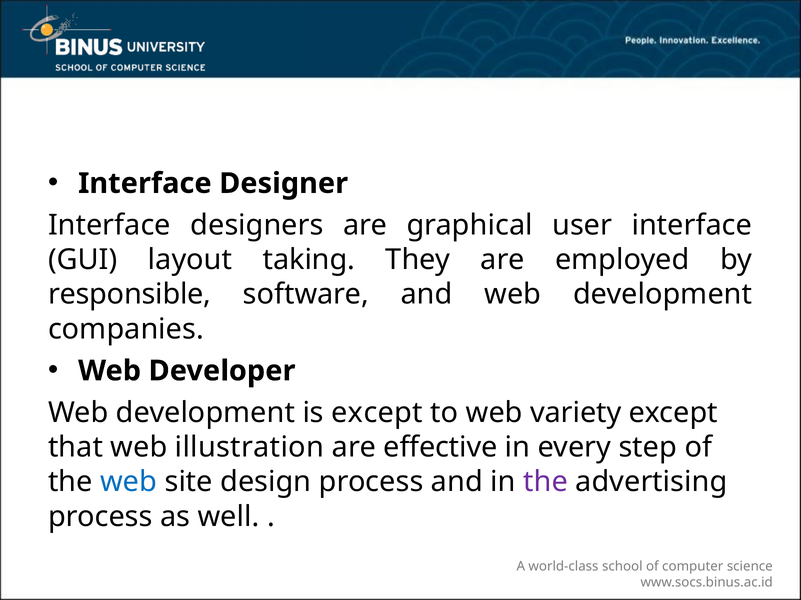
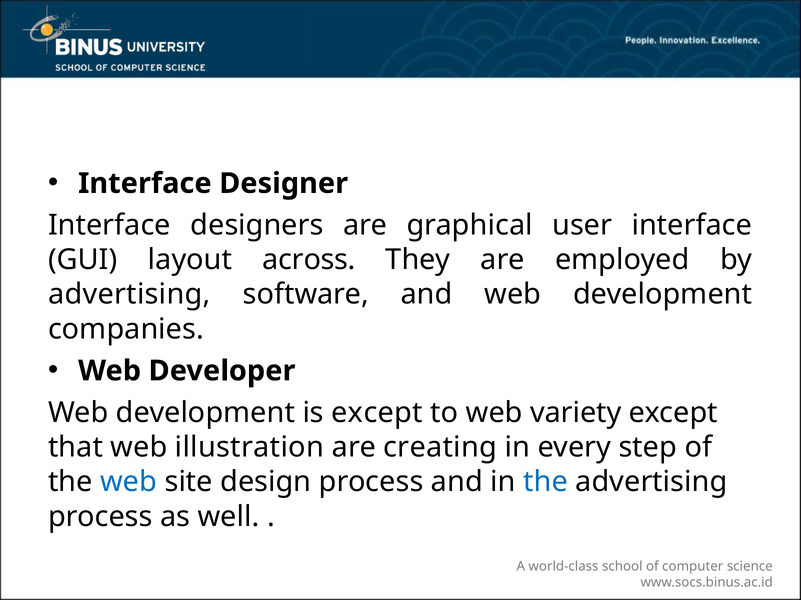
taking: taking -> across (309, 260)
responsible: responsible -> advertising (129, 295)
effective: effective -> creating (440, 448)
the colour: purple -> blue (546, 482)
